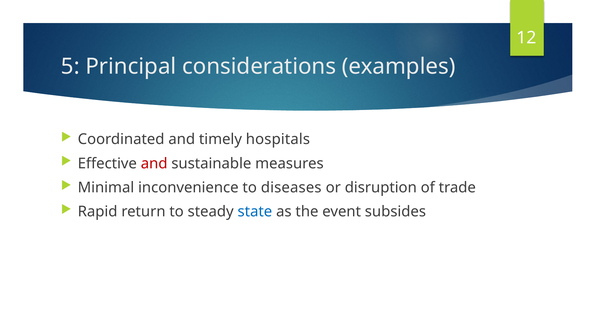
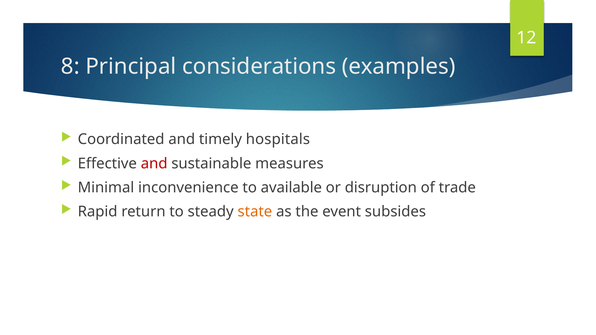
5: 5 -> 8 (70, 66)
diseases: diseases -> available (291, 188)
state colour: blue -> orange (255, 212)
